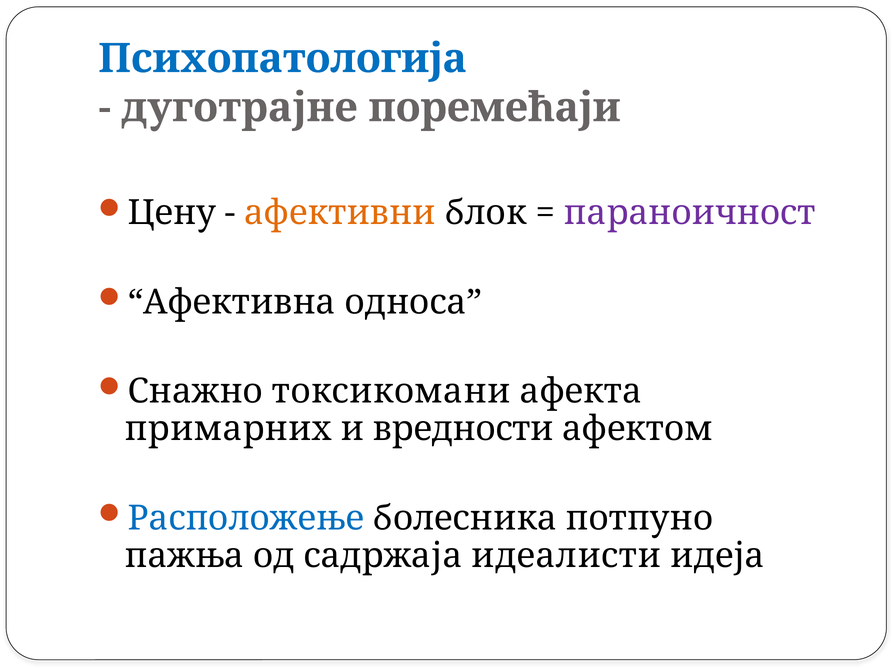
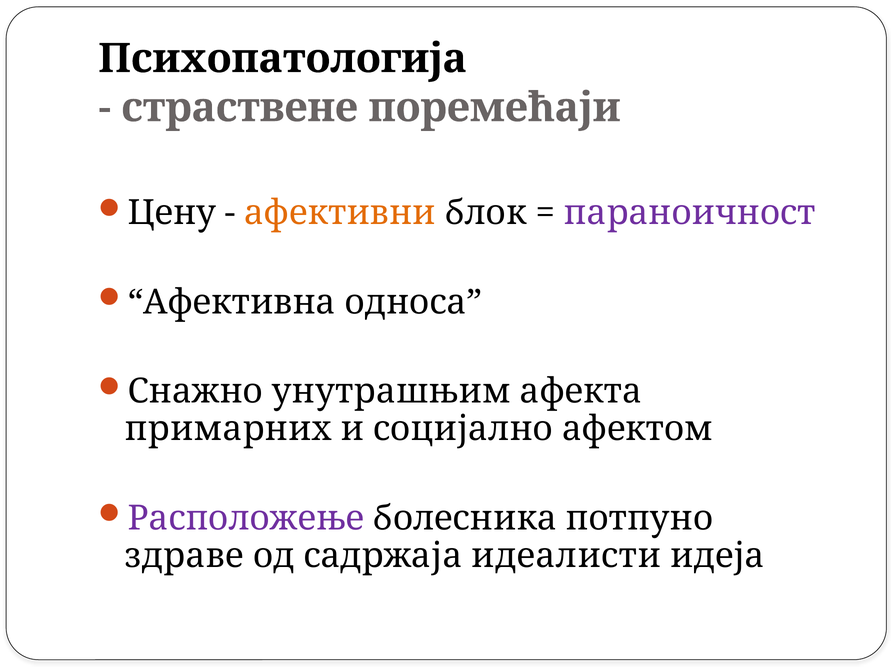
Психопатологија colour: blue -> black (283, 59)
дуготрајне: дуготрајне -> страствене (240, 108)
токсикомани: токсикомани -> унутрашњим (391, 392)
вредности: вредности -> социјално (463, 429)
Расположење colour: blue -> purple (246, 519)
пажња: пажња -> здраве (184, 556)
